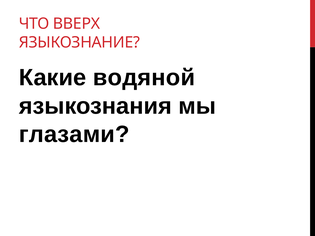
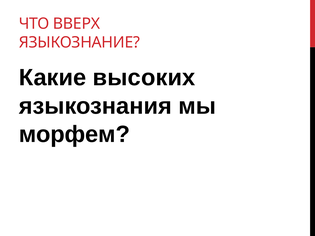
водяной: водяной -> высоких (144, 78)
глазами: глазами -> морфем (74, 134)
